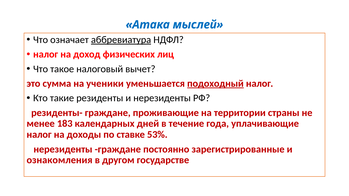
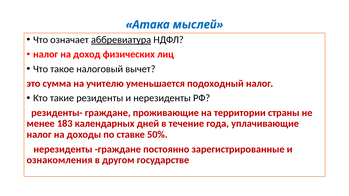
ученики: ученики -> учителю (105, 84)
подоходный underline: present -> none (215, 84)
53%: 53% -> 50% (157, 135)
